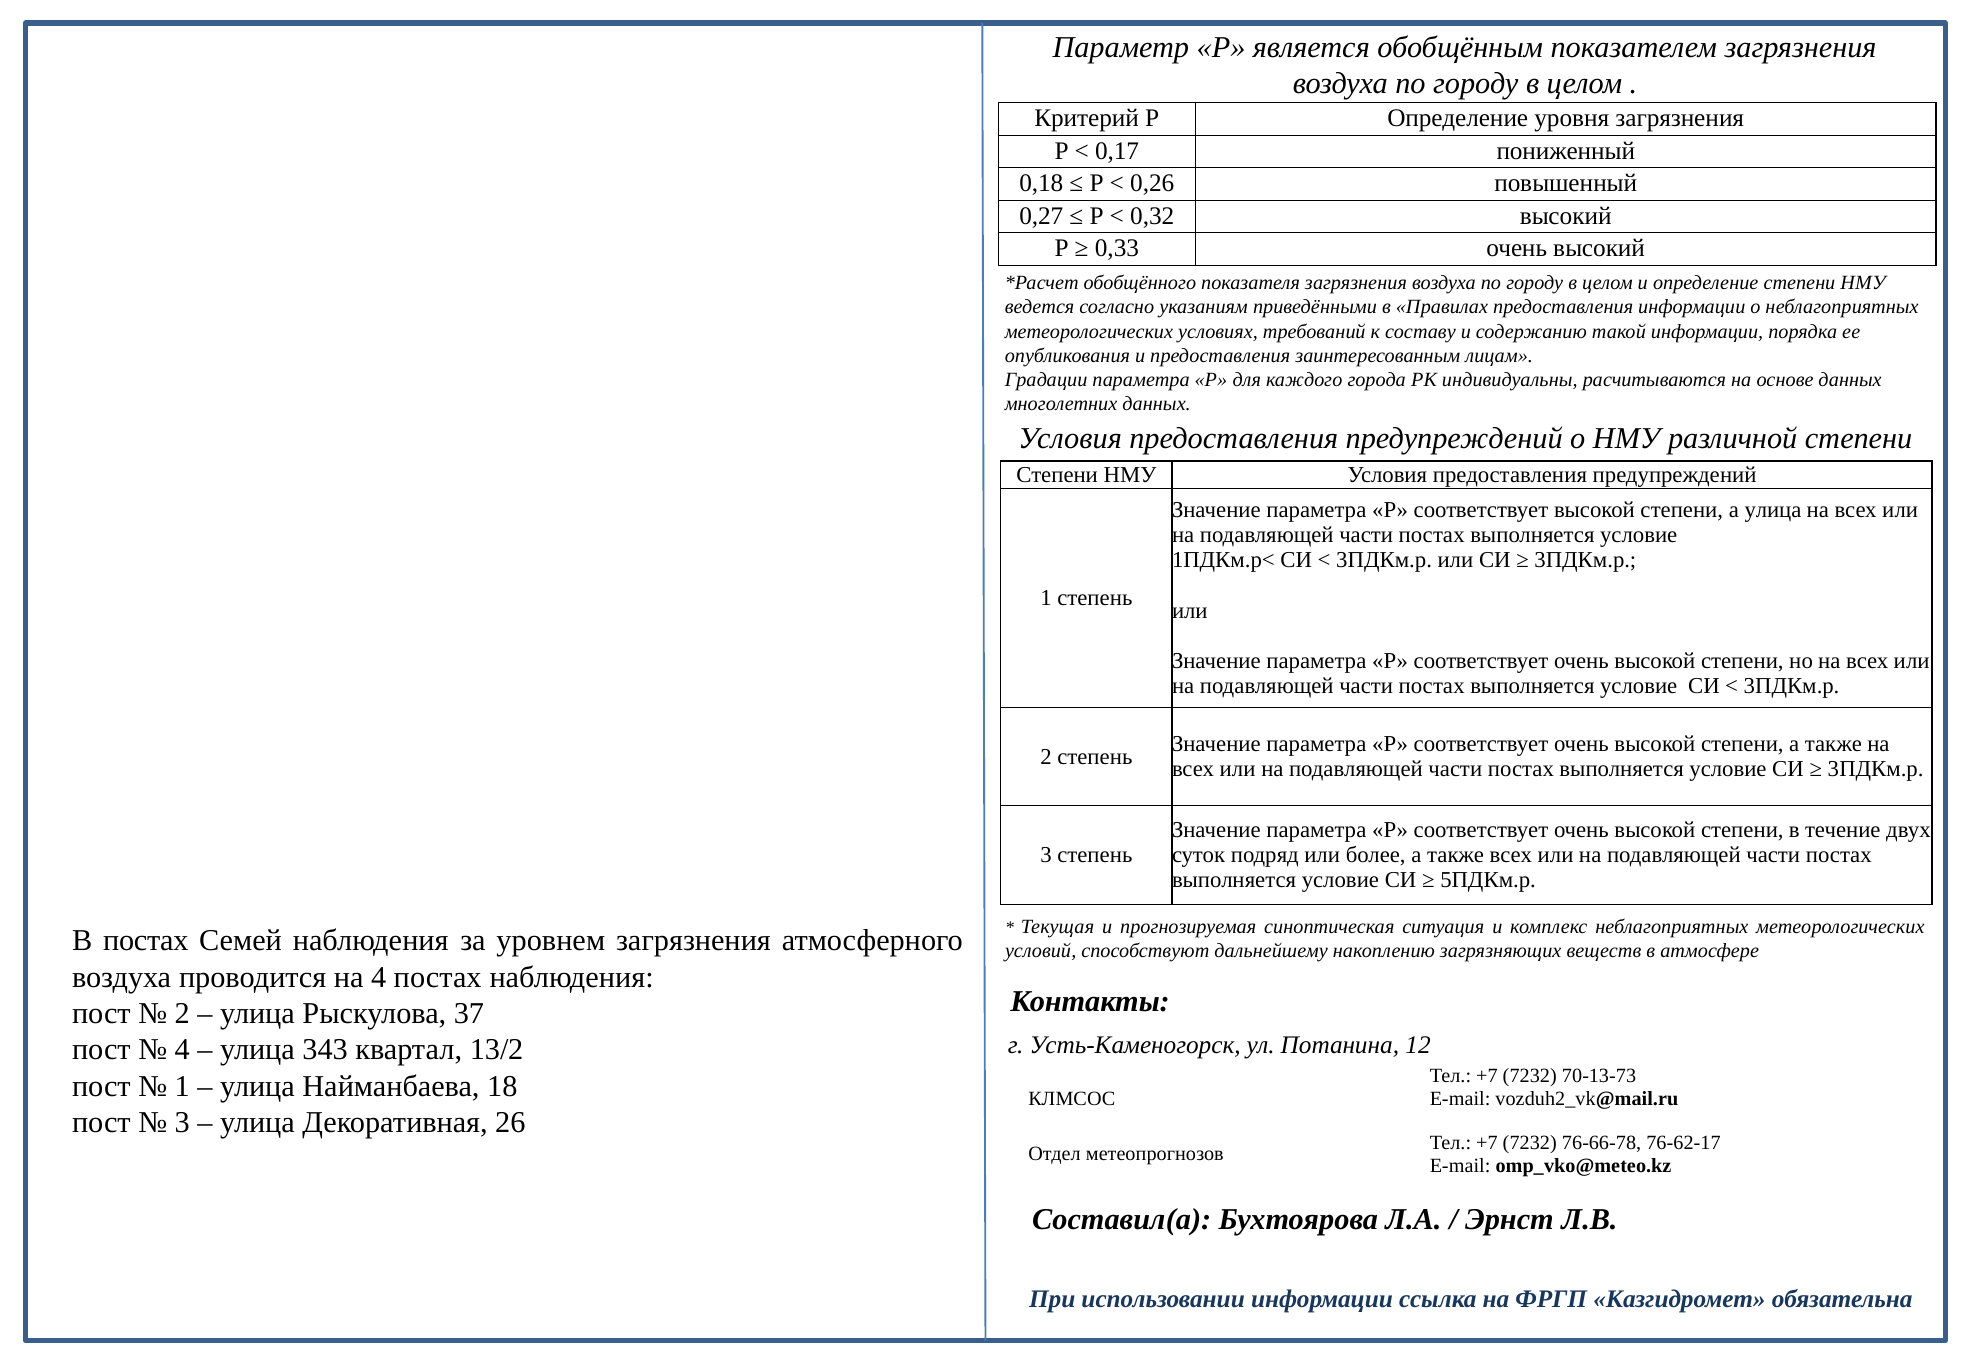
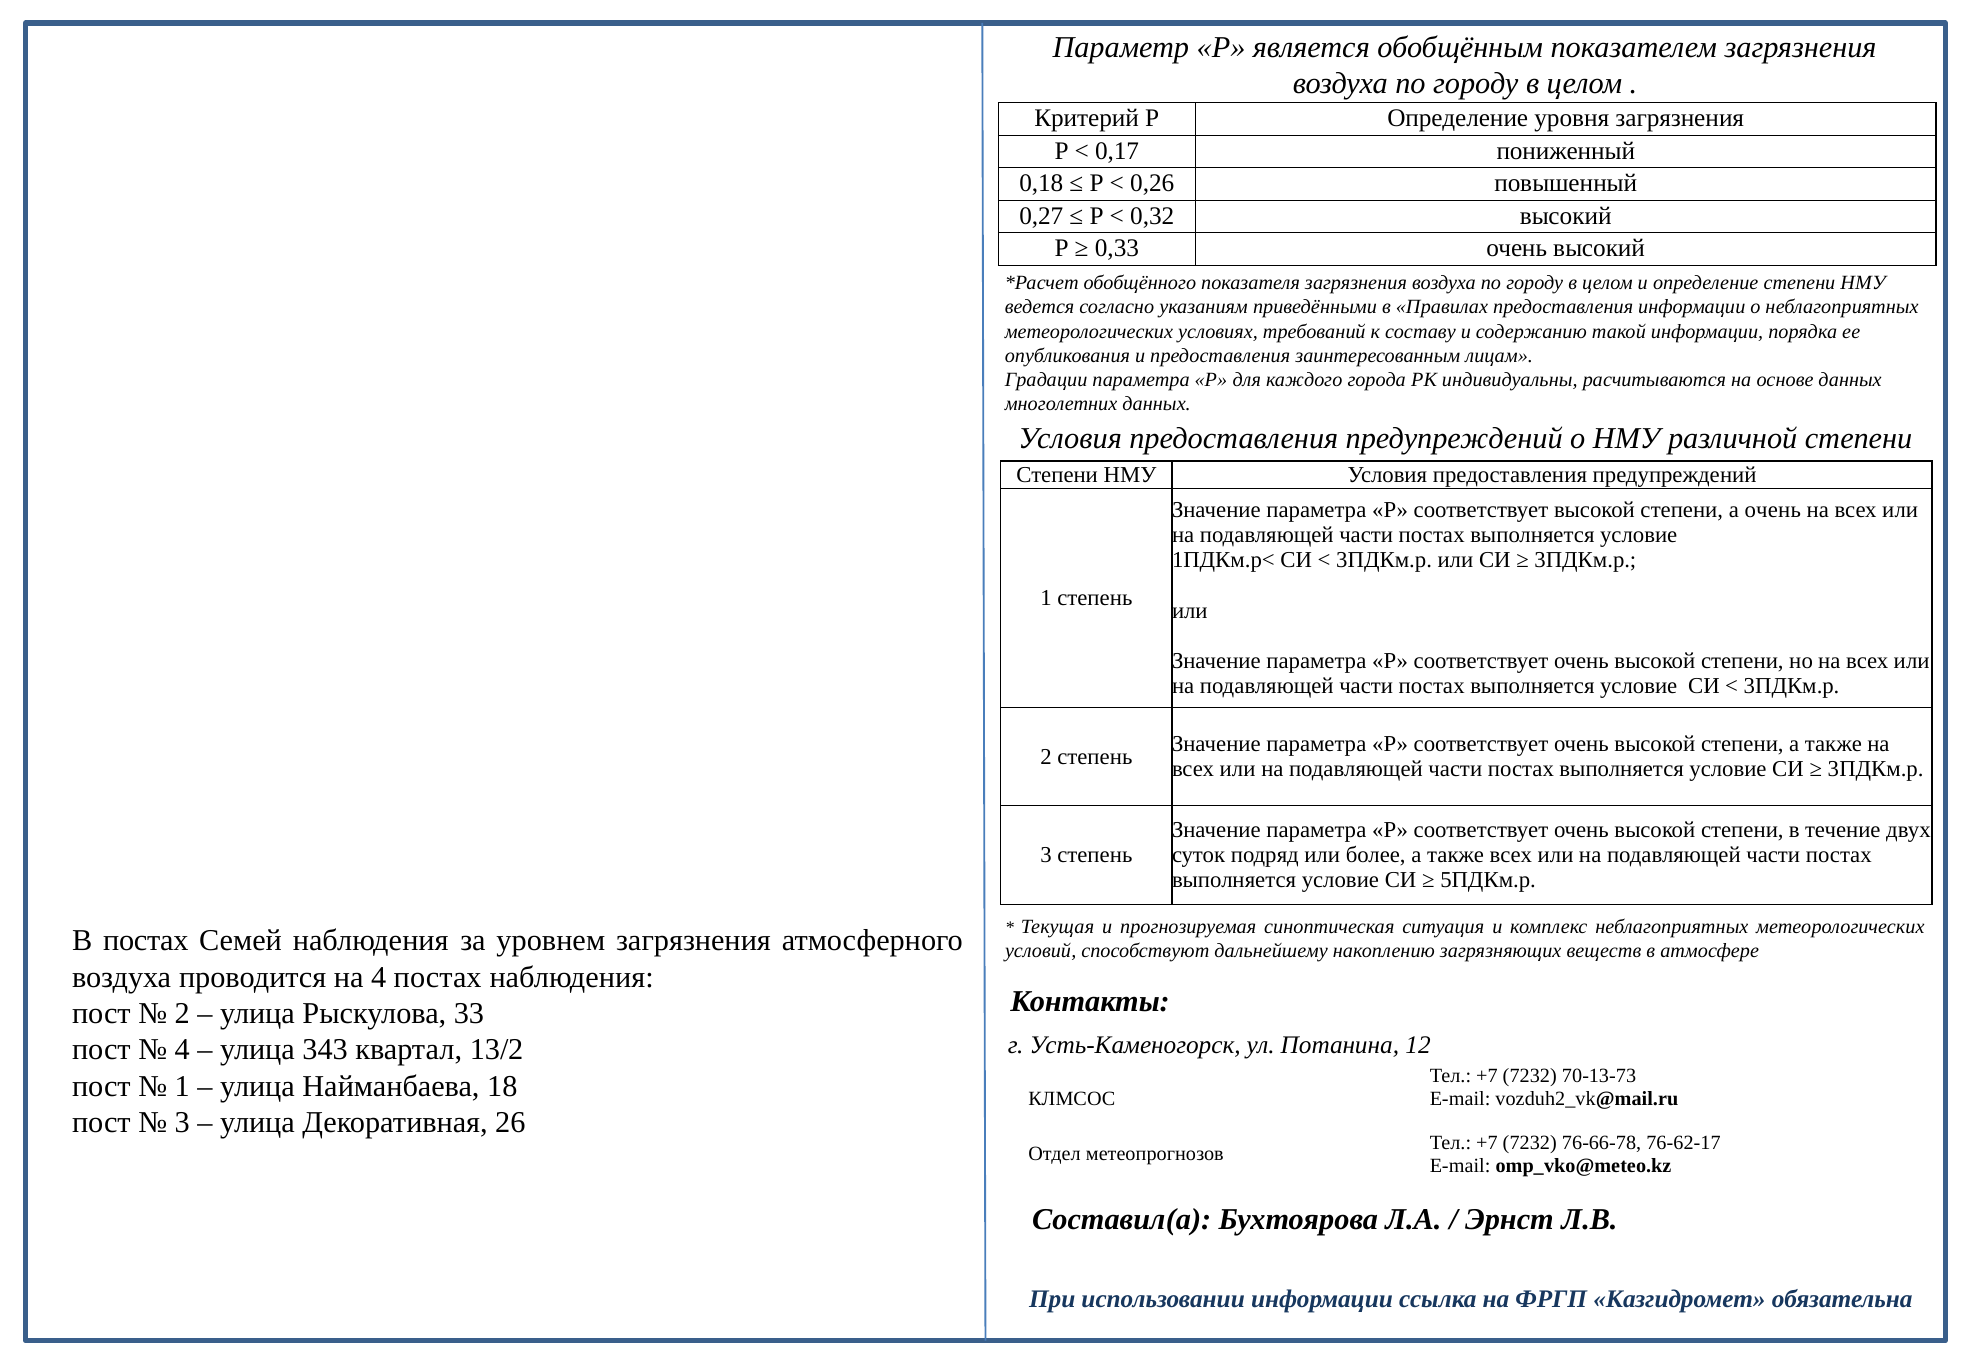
а улица: улица -> очень (1773, 510)
37: 37 -> 33 (469, 1014)
